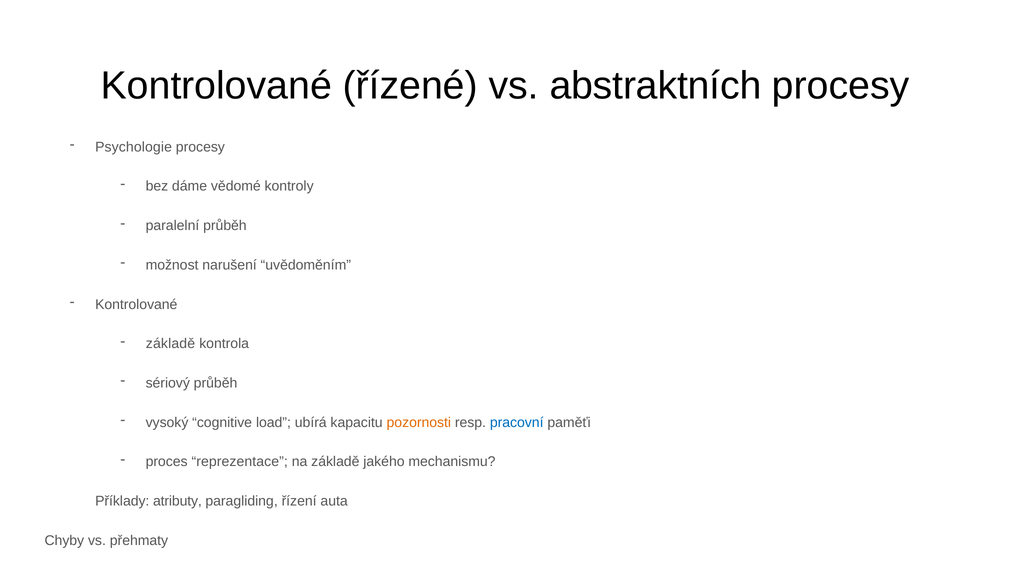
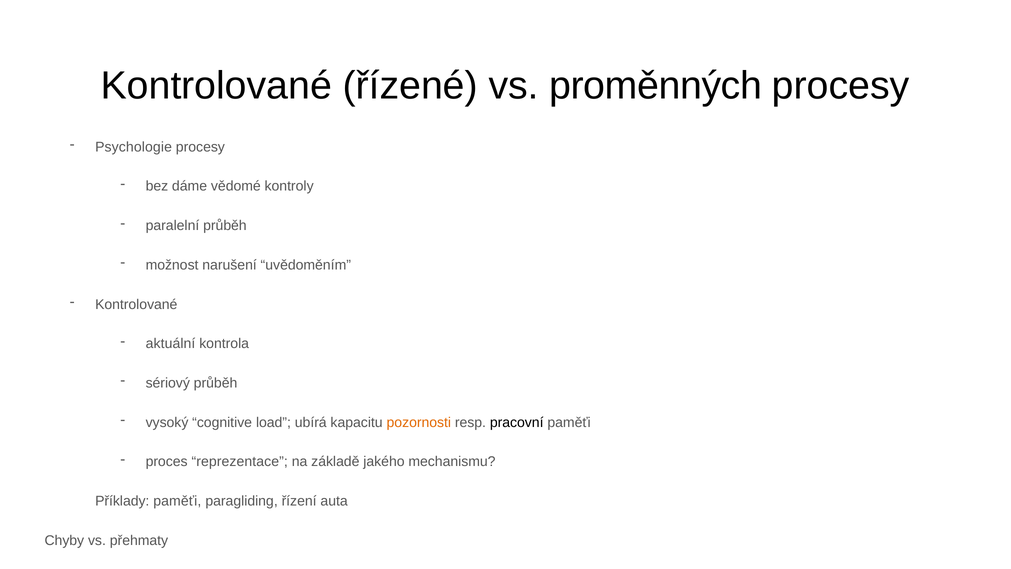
abstraktních: abstraktních -> proměnných (656, 86)
základě: základě -> aktuální (171, 344)
pracovní colour: blue -> black (517, 422)
Příklady atributy: atributy -> paměťi (177, 501)
